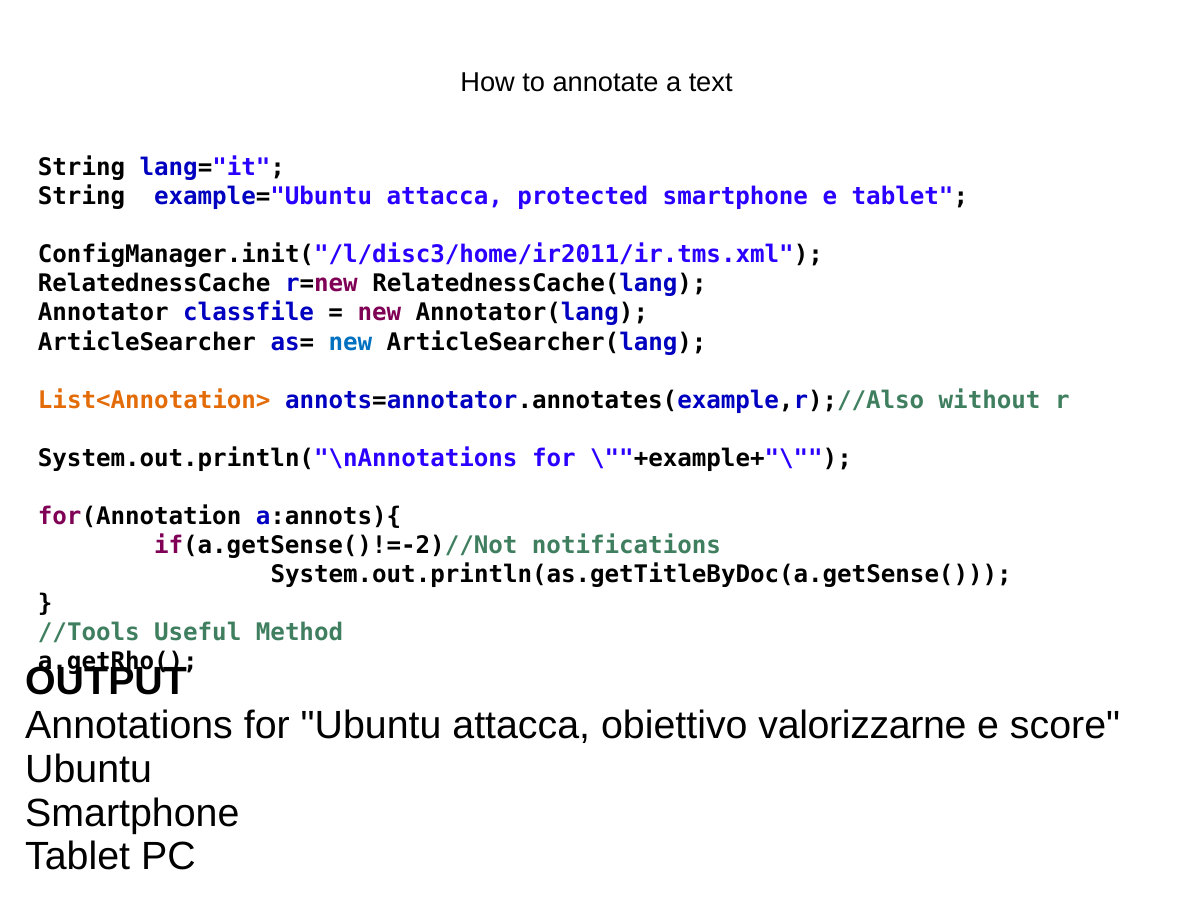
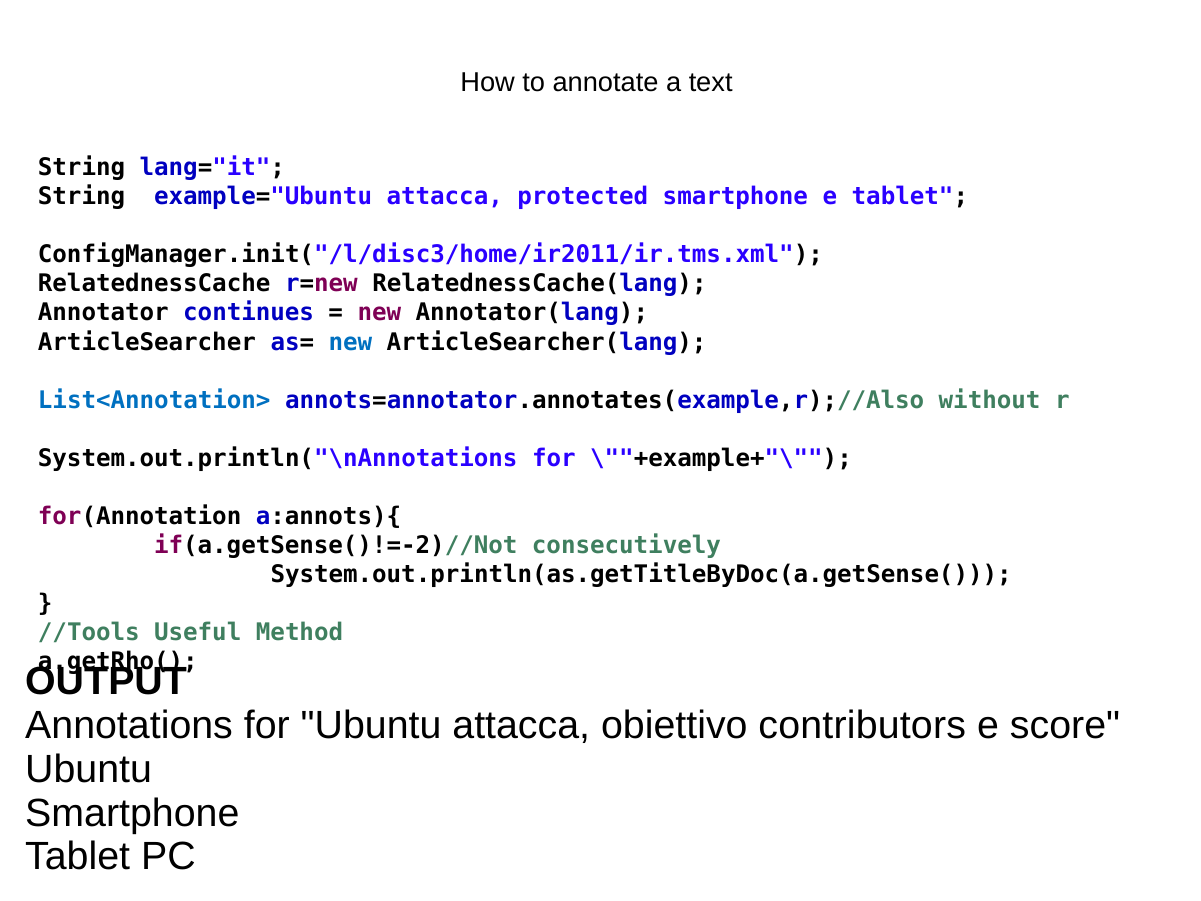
classfile: classfile -> continues (249, 313)
List<Annotation> colour: orange -> blue (154, 400)
notifications: notifications -> consecutively (626, 545)
valorizzarne: valorizzarne -> contributors (862, 725)
